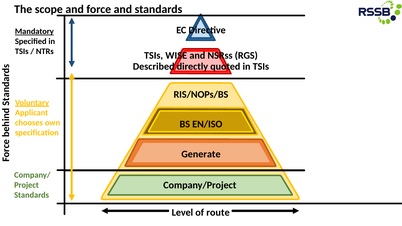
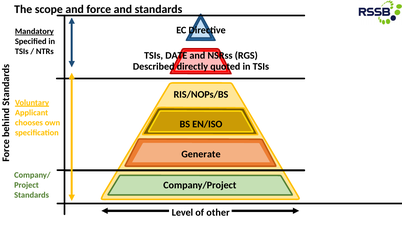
WISE: WISE -> DATE (176, 56)
route: route -> other (218, 213)
